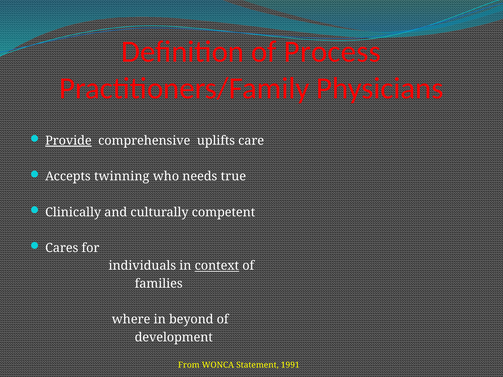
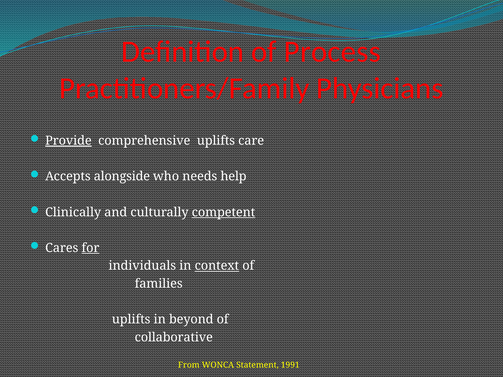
twinning: twinning -> alongside (122, 177)
true: true -> help (234, 177)
competent underline: none -> present (224, 212)
for underline: none -> present (90, 248)
where: where -> uplifts (131, 320)
development: development -> collaborative (174, 338)
